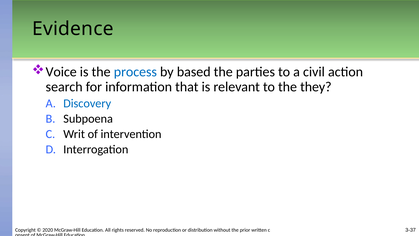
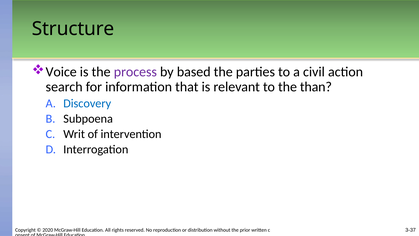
Evidence: Evidence -> Structure (73, 29)
process colour: blue -> purple (135, 72)
they: they -> than (316, 87)
